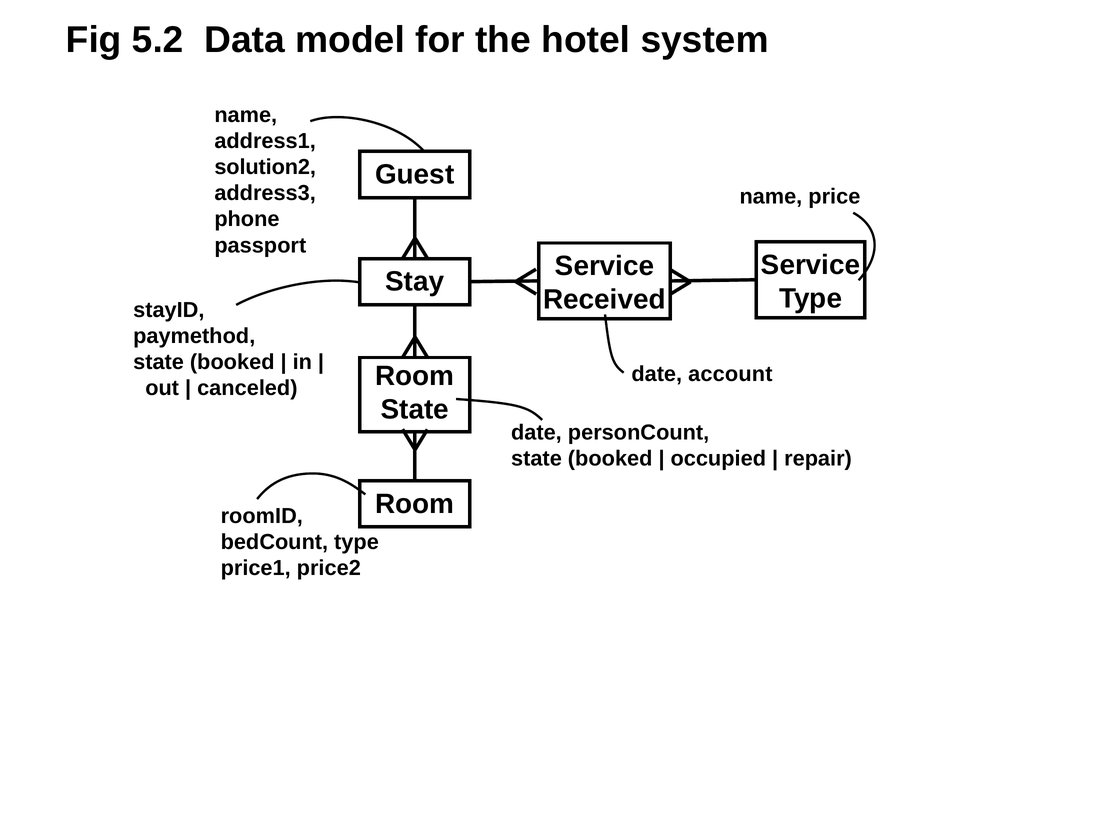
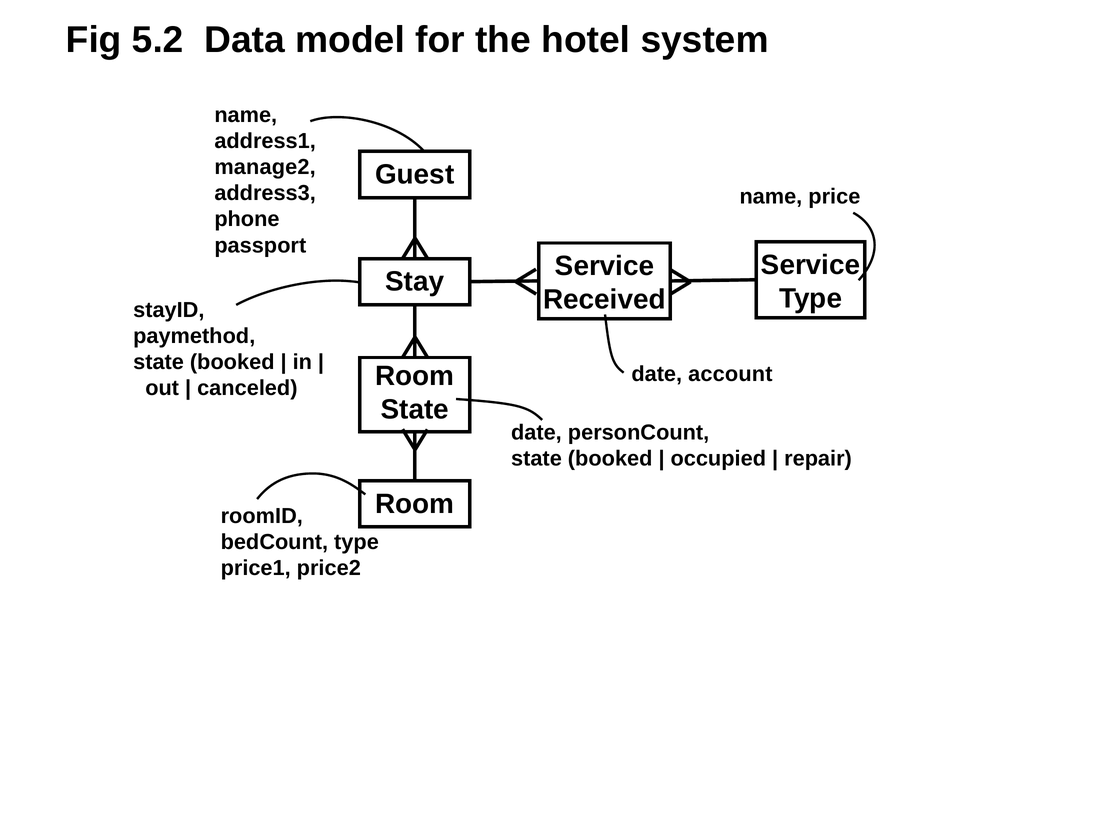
solution2: solution2 -> manage2 (265, 167)
